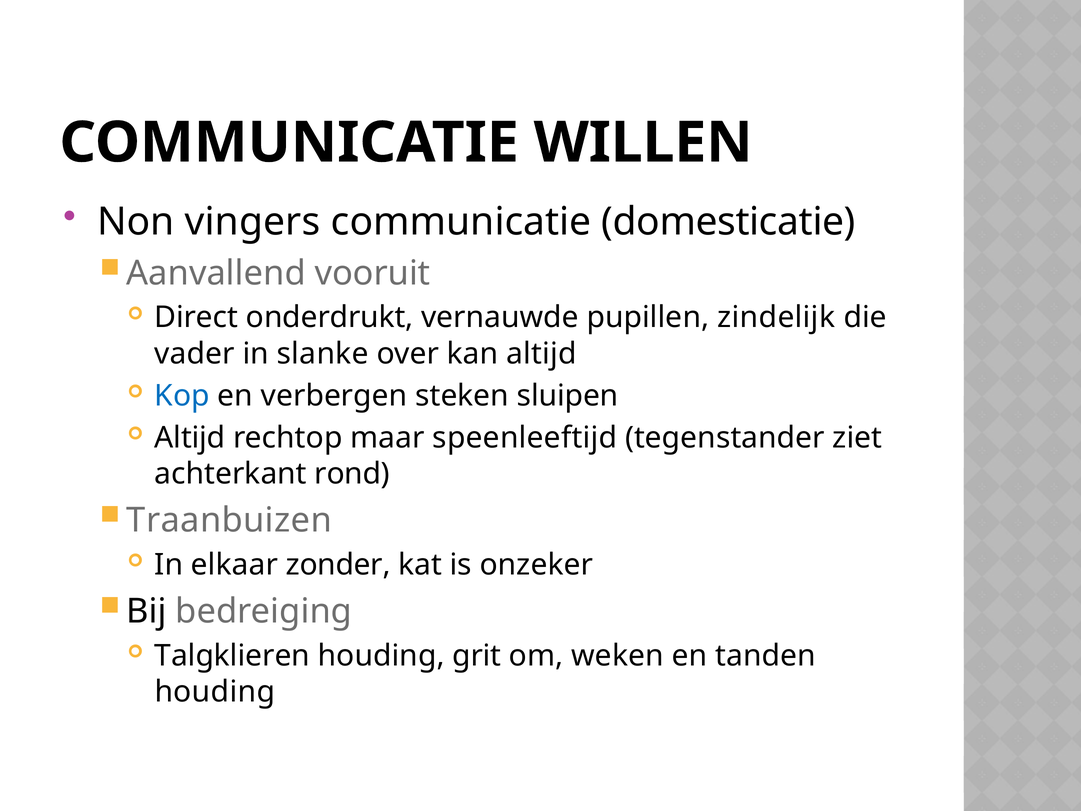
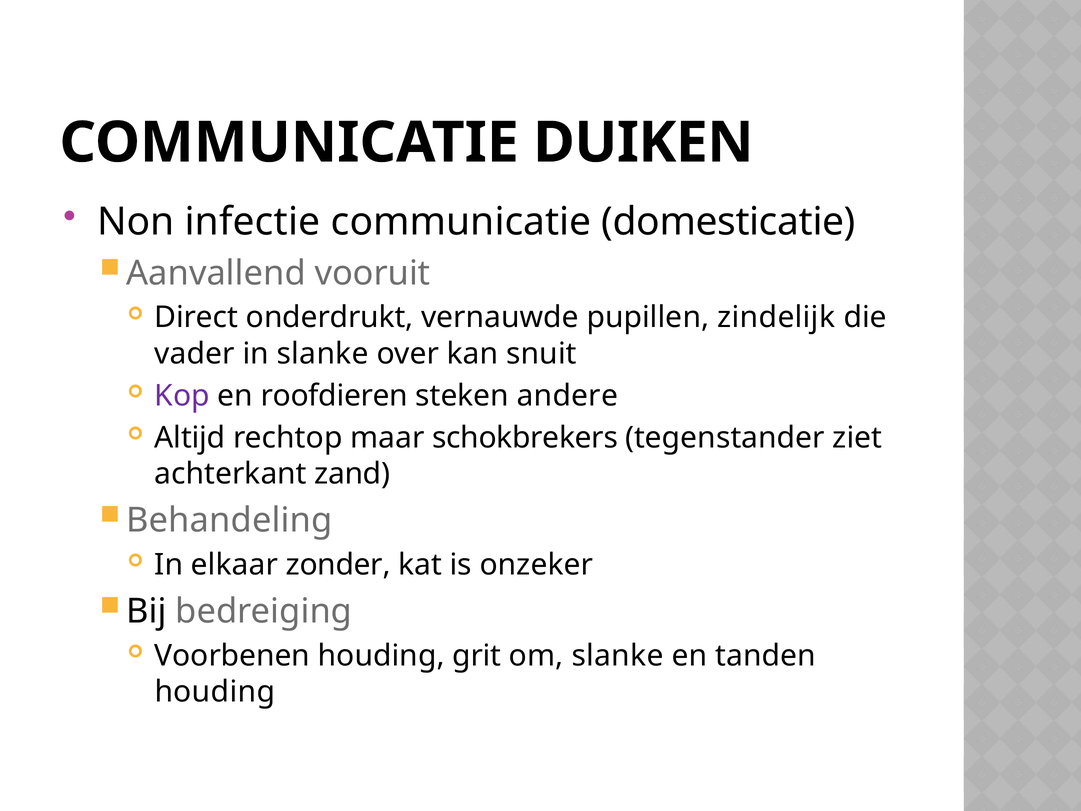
WILLEN: WILLEN -> DUIKEN (643, 143)
vingers: vingers -> infectie (253, 222)
kan altijd: altijd -> snuit (542, 353)
Kop colour: blue -> purple (182, 396)
verbergen: verbergen -> roofdieren (334, 396)
sluipen: sluipen -> andere (567, 396)
speenleeftijd: speenleeftijd -> schokbrekers (525, 438)
rond: rond -> zand (352, 474)
Traanbuizen: Traanbuizen -> Behandeling (229, 520)
Talgklieren: Talgklieren -> Voorbenen (232, 656)
om weken: weken -> slanke (618, 656)
